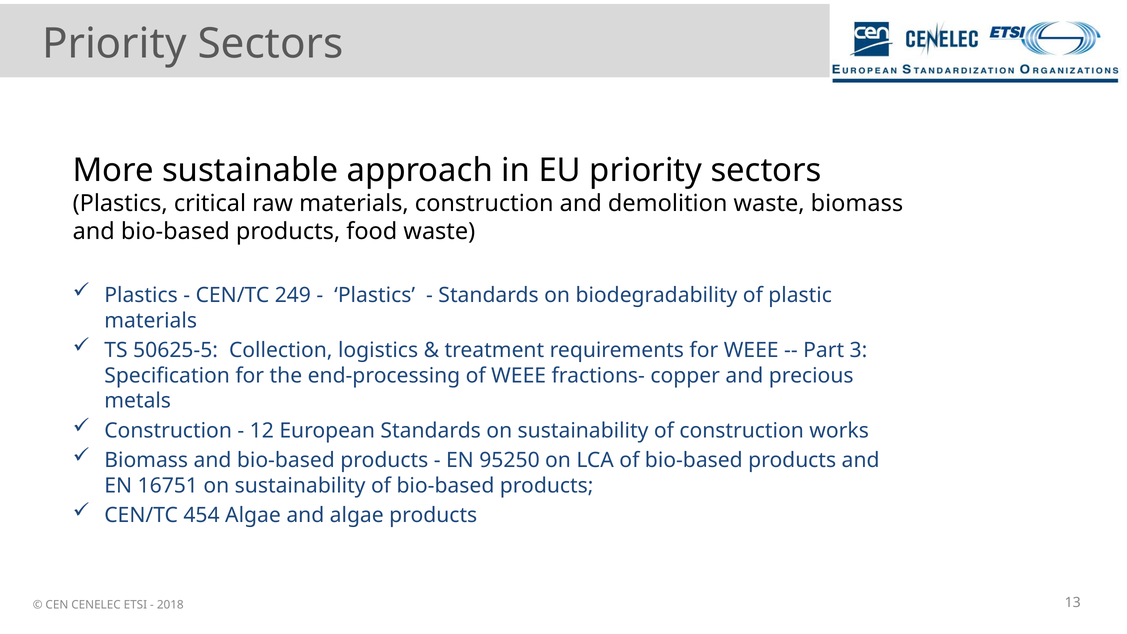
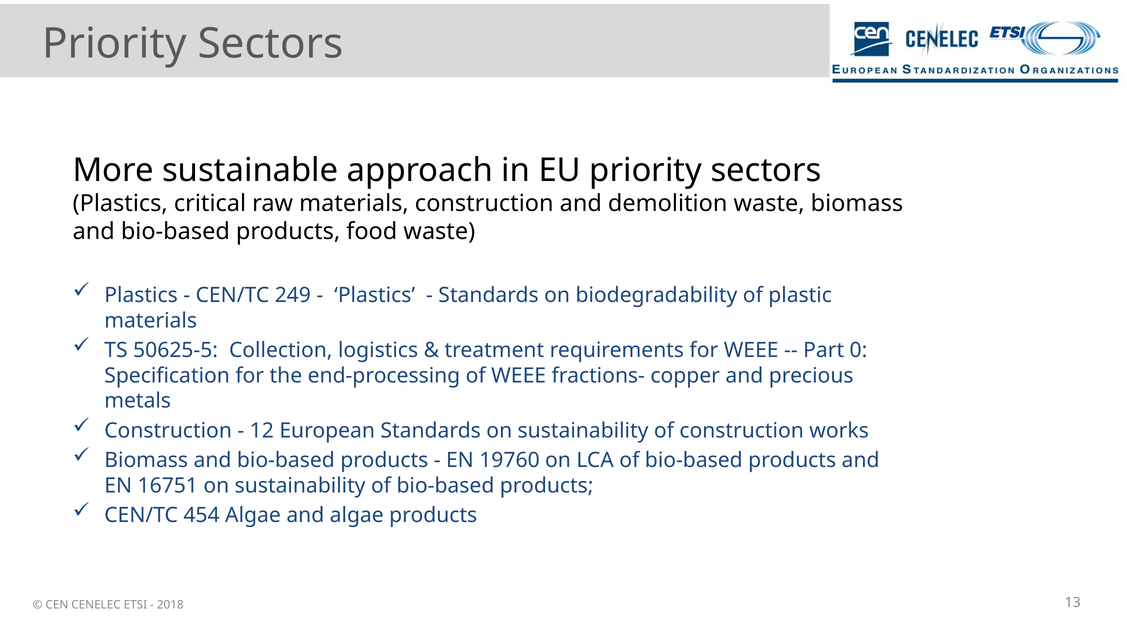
3: 3 -> 0 (858, 350)
95250: 95250 -> 19760 (509, 460)
